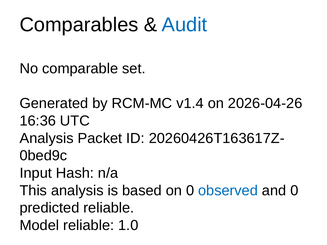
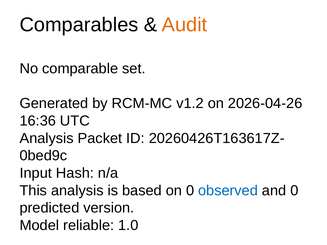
Audit colour: blue -> orange (184, 25)
v1.4: v1.4 -> v1.2 (190, 103)
predicted reliable: reliable -> version (109, 208)
